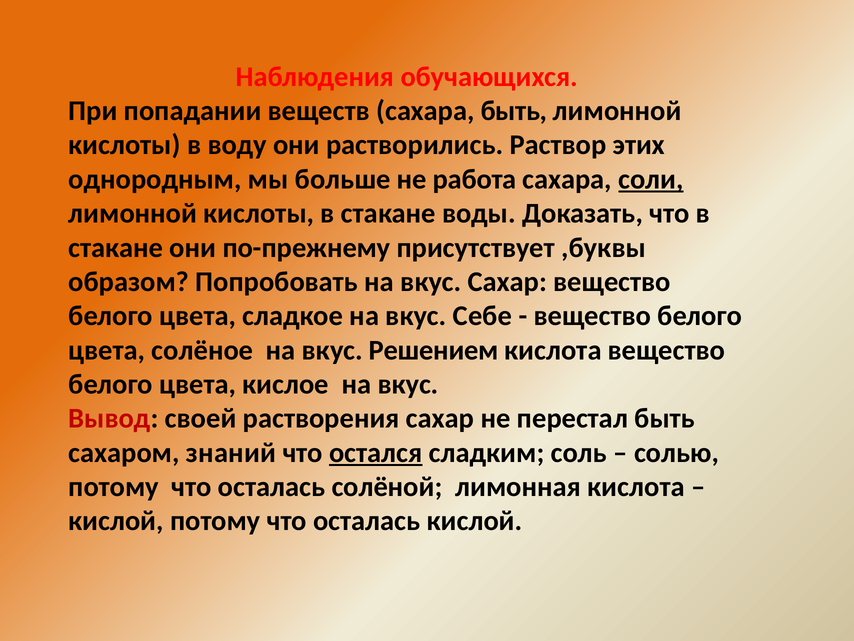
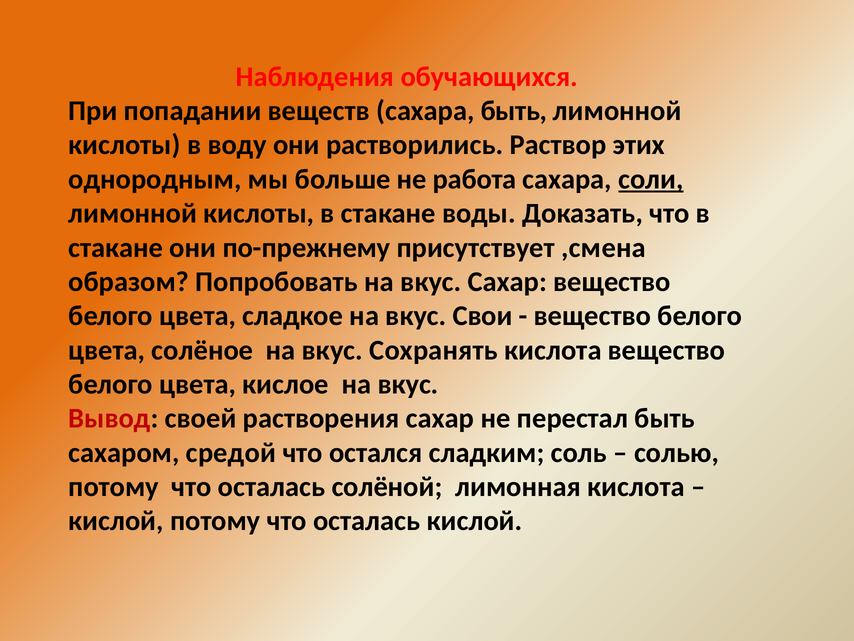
,буквы: ,буквы -> ,смена (604, 247)
Себе: Себе -> Свои (483, 316)
Решением: Решением -> Сохранять (434, 350)
знаний: знаний -> средой (231, 452)
остался underline: present -> none (376, 452)
